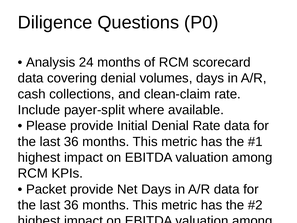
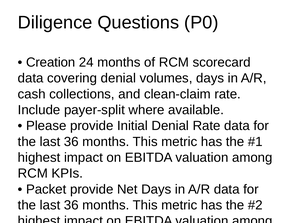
Analysis: Analysis -> Creation (51, 62)
